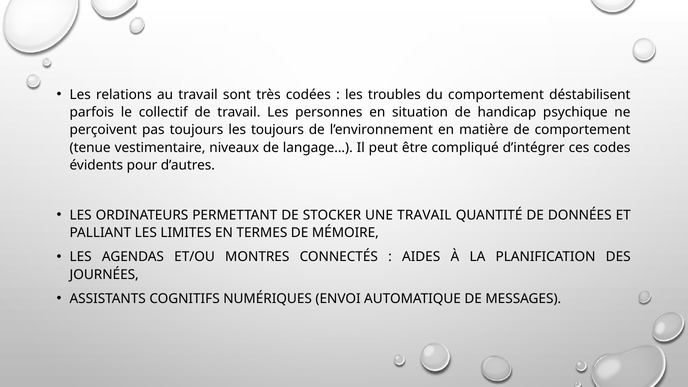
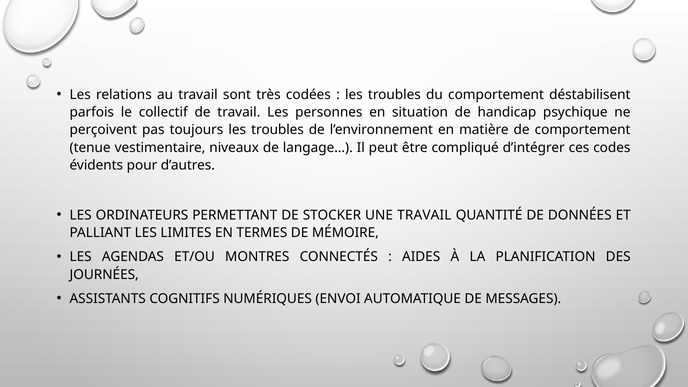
toujours les toujours: toujours -> troubles (277, 130)
